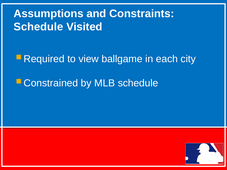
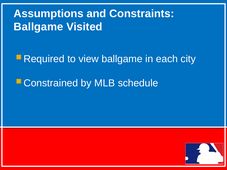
Schedule: Schedule -> Ballgame (38, 27)
